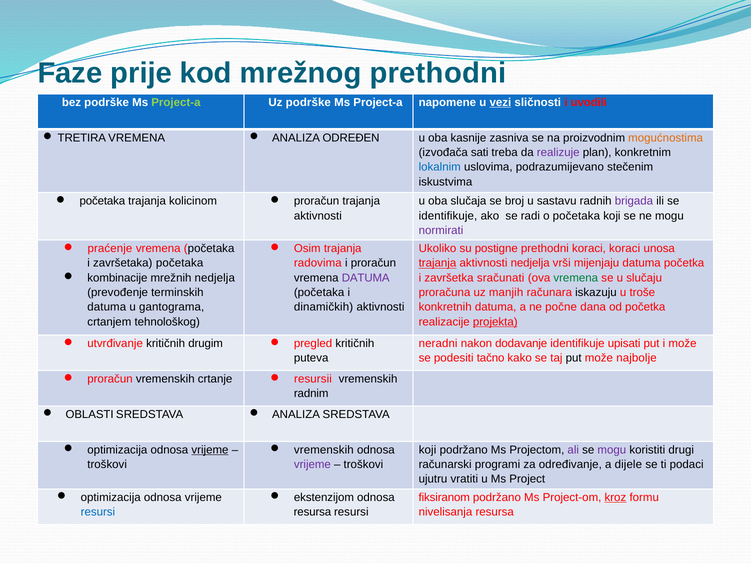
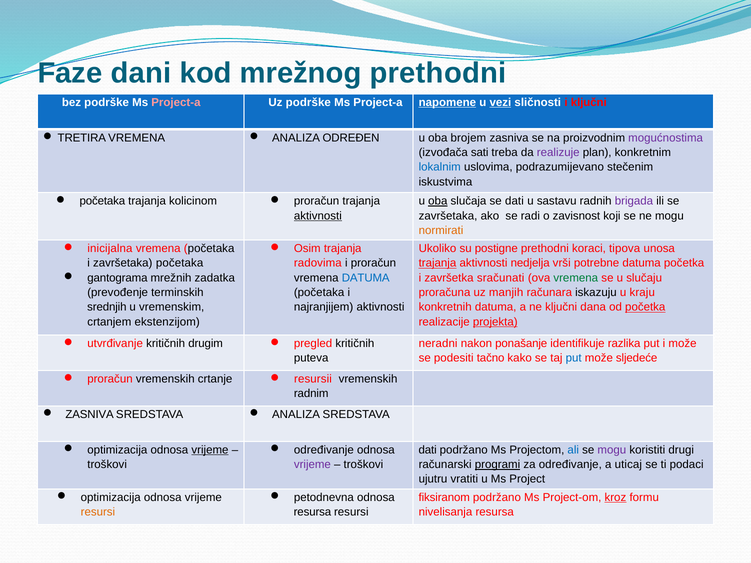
prije: prije -> dani (141, 73)
Project-a colour: light green -> pink (176, 102)
napomene underline: none -> present (447, 102)
i uvodili: uvodili -> ključni (589, 102)
kasnije: kasnije -> brojem (468, 138)
mogućnostima colour: orange -> purple (666, 138)
oba underline: none -> present (438, 201)
se broj: broj -> dati (514, 201)
aktivnosti underline: none -> present (318, 216)
identifikuje: identifikuje -> završetaka (448, 216)
o početaka: početaka -> zavisnost (576, 216)
normirati colour: purple -> orange (441, 231)
praćenje: praćenje -> inicijalna (110, 249)
koraci koraci: koraci -> tipova (625, 249)
mijenjaju: mijenjaju -> potrebne (597, 263)
kombinacije: kombinacije -> gantograma (117, 278)
mrežnih nedjelja: nedjelja -> zadatka (215, 278)
DATUMA colour: purple -> blue (366, 278)
troše: troše -> kraju (642, 293)
datuma: datuma -> srednjih (107, 307)
gantograma: gantograma -> vremenskim (172, 307)
dinamičkih: dinamičkih -> najranjijem (324, 307)
ne počne: počne -> ključni (561, 307)
početka underline: none -> present (645, 307)
tehnološkog: tehnološkog -> ekstenzijom (167, 322)
dodavanje: dodavanje -> ponašanje (521, 344)
upisati: upisati -> razlika (624, 344)
put colour: black -> blue (574, 358)
najbolje: najbolje -> sljedeće (637, 358)
OBLASTI: OBLASTI -> ZASNIVA (90, 415)
vremenskih: vremenskih -> određivanje (324, 450)
koji: koji -> dati (428, 450)
ali colour: purple -> blue (573, 450)
programi underline: none -> present (497, 465)
dijele: dijele -> uticaj (628, 465)
ekstenzijom: ekstenzijom -> petodnevna (324, 498)
resursi colour: blue -> orange (98, 512)
